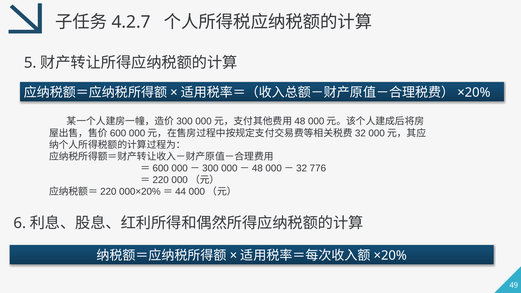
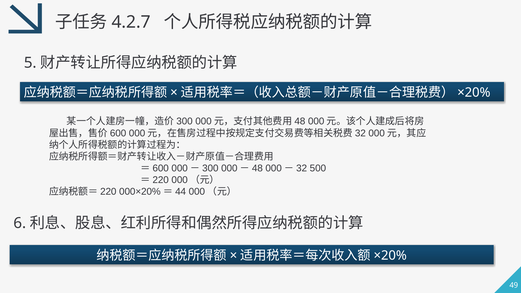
776: 776 -> 500 (318, 168)
